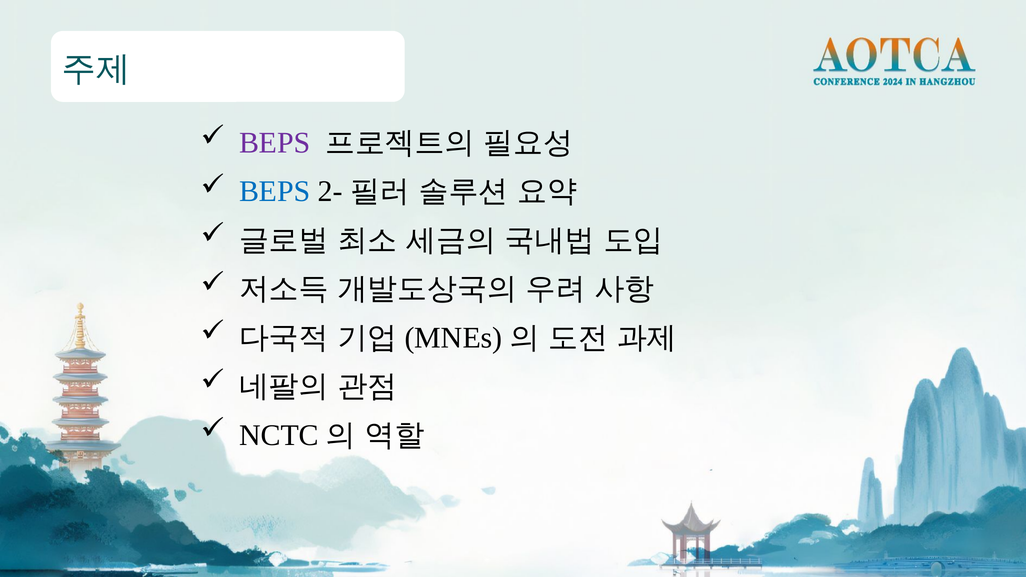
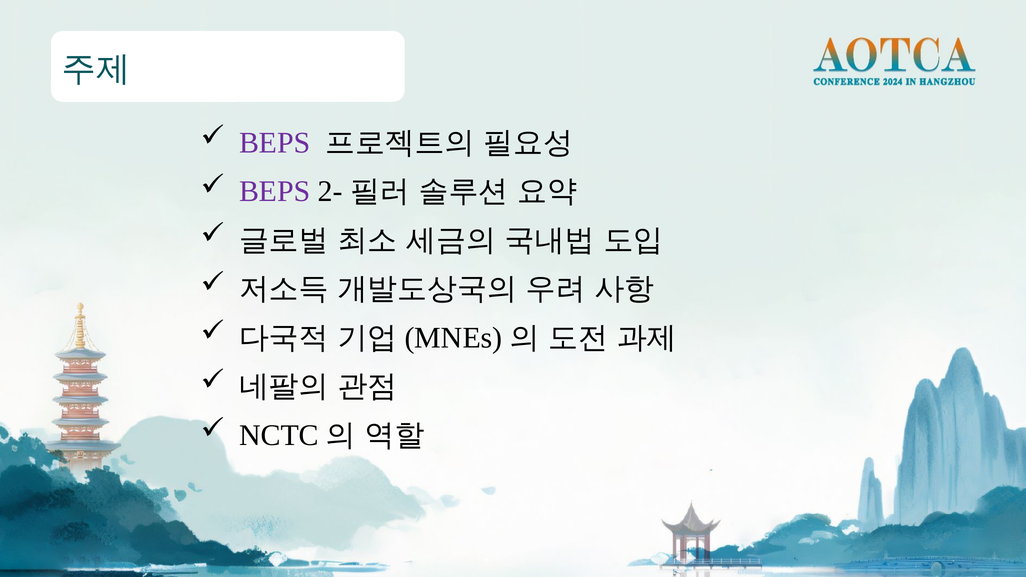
BEPS colour: blue -> purple (275, 192)
